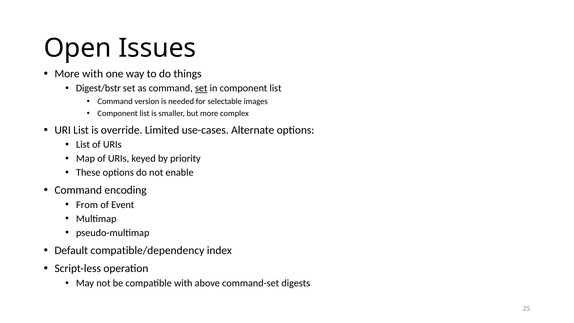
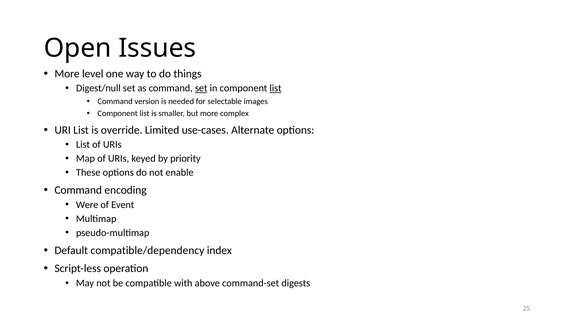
More with: with -> level (93, 74)
Digest/bstr: Digest/bstr -> Digest/null (98, 88)
list underline: none -> present (276, 88)
From: From -> Were (87, 205)
